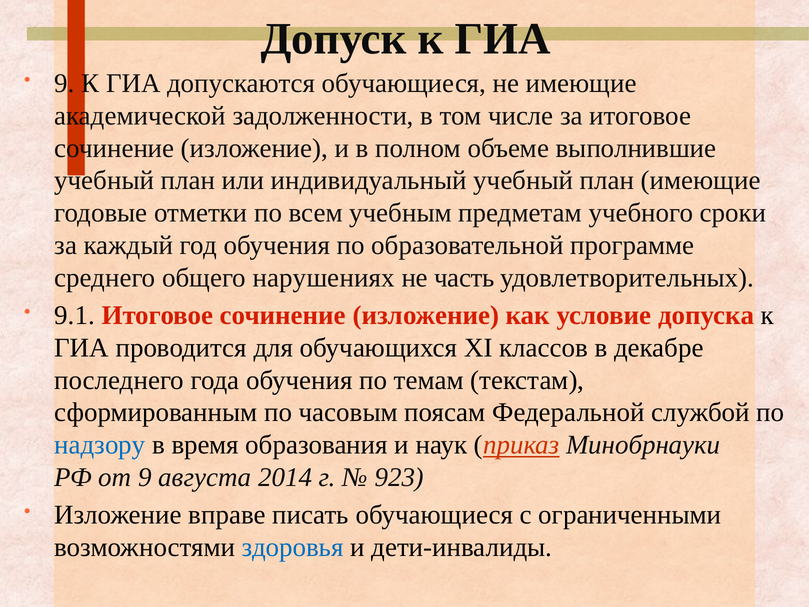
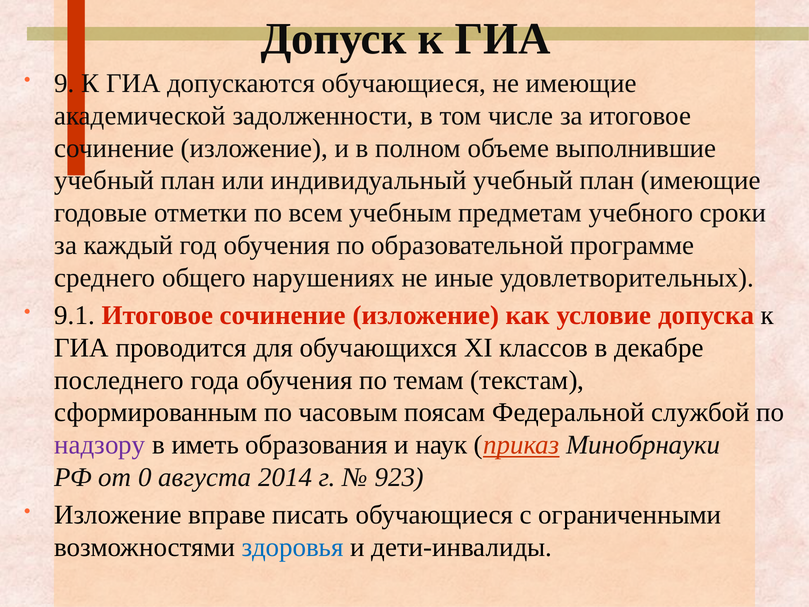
часть: часть -> иные (464, 278)
надзору colour: blue -> purple (100, 445)
время: время -> иметь (205, 445)
от 9: 9 -> 0 (145, 477)
